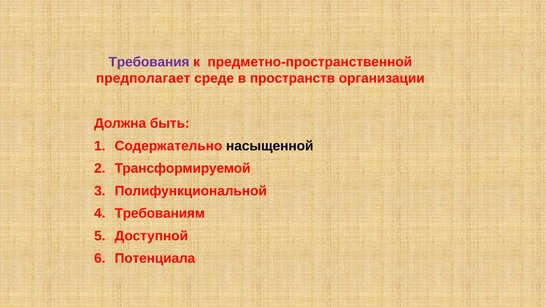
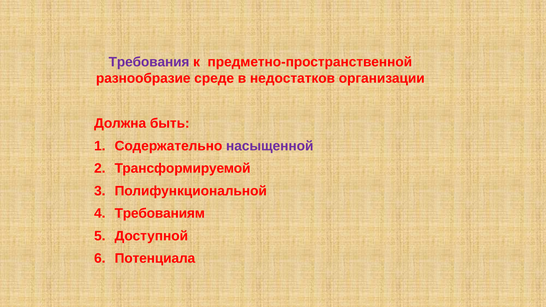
предполагает: предполагает -> разнообразие (143, 78)
пространств: пространств -> недостатков (292, 78)
насыщенной colour: black -> purple (270, 146)
